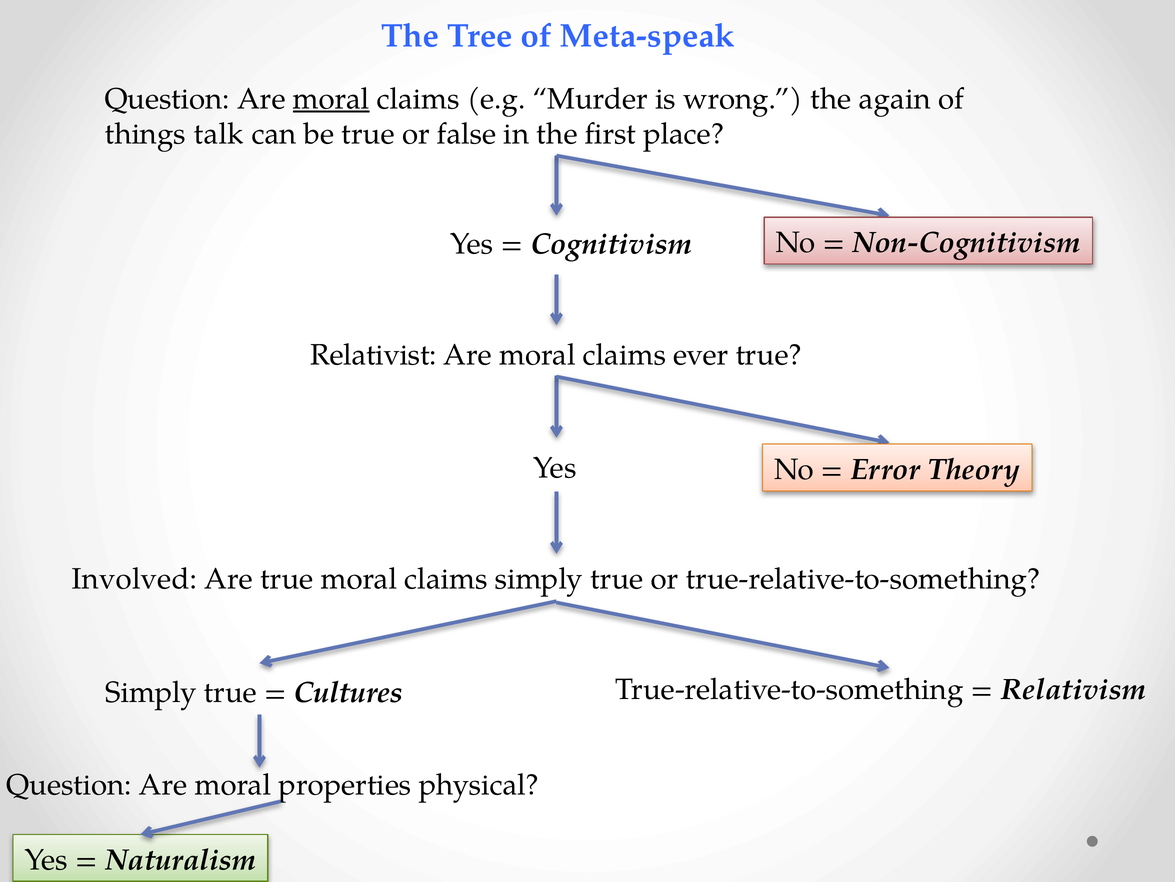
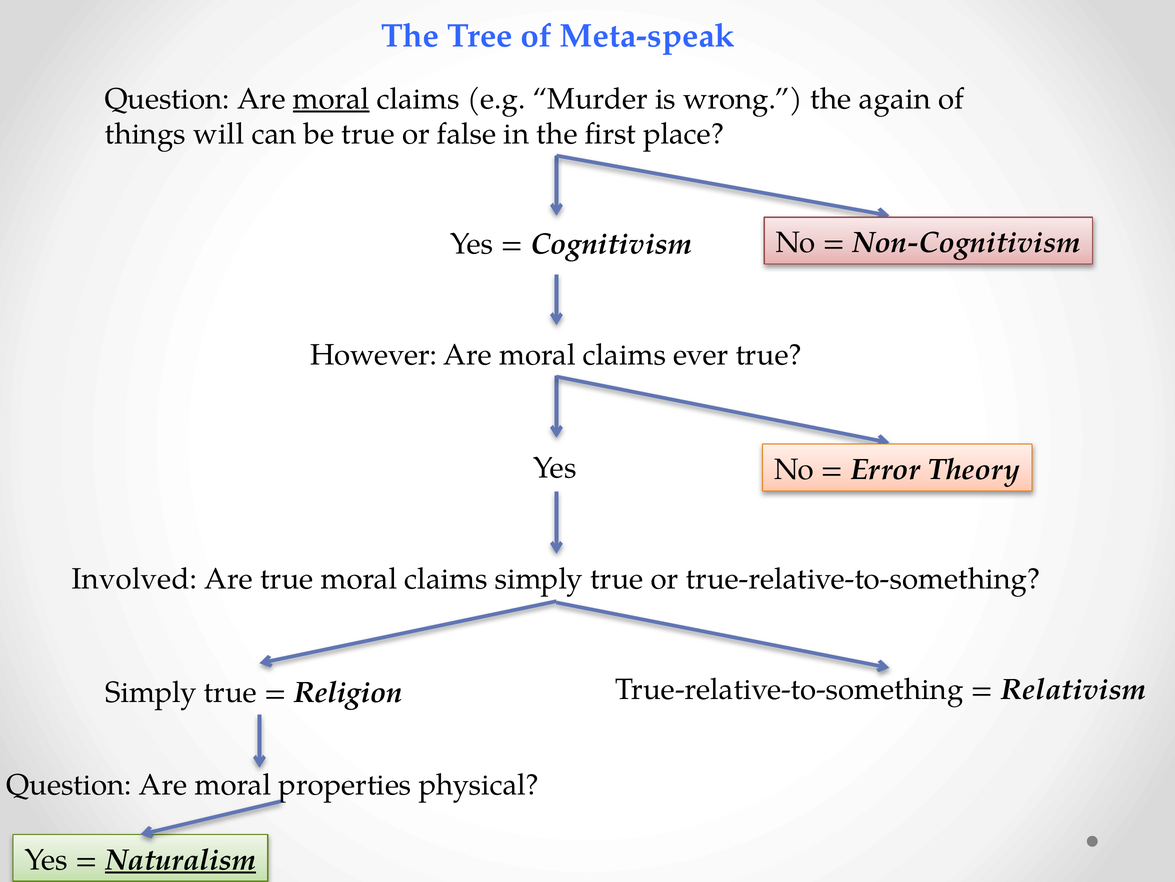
talk: talk -> will (219, 134)
Relativist: Relativist -> However (374, 355)
Cultures: Cultures -> Religion (348, 692)
Naturalism underline: none -> present (181, 859)
